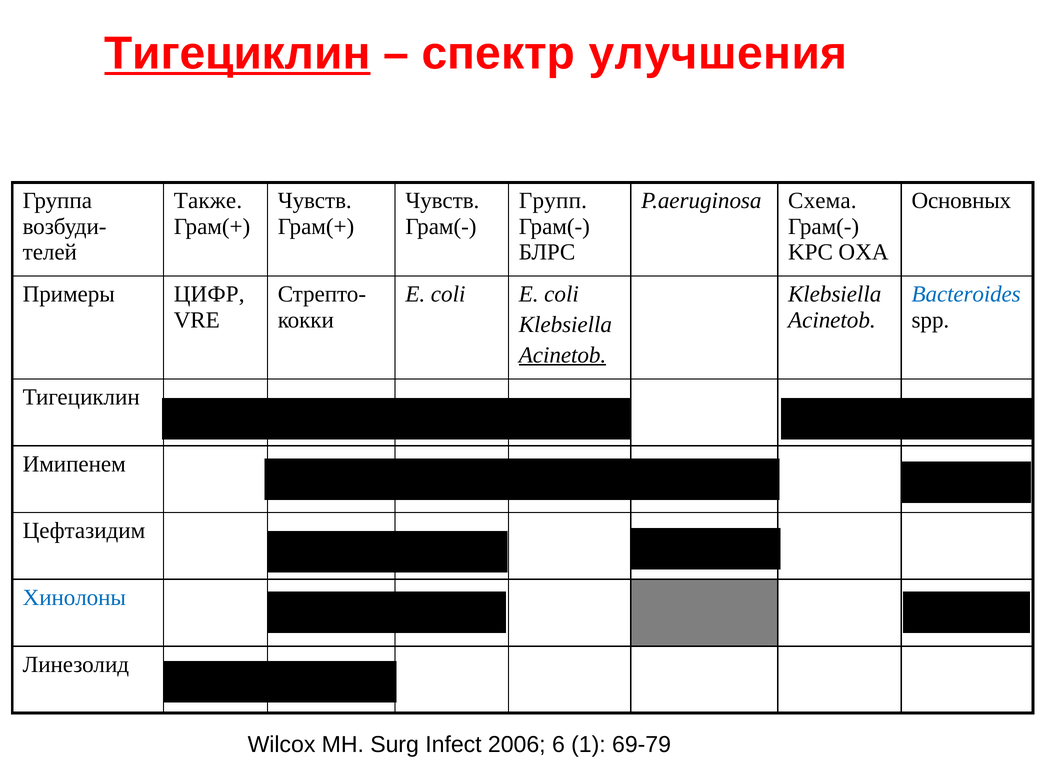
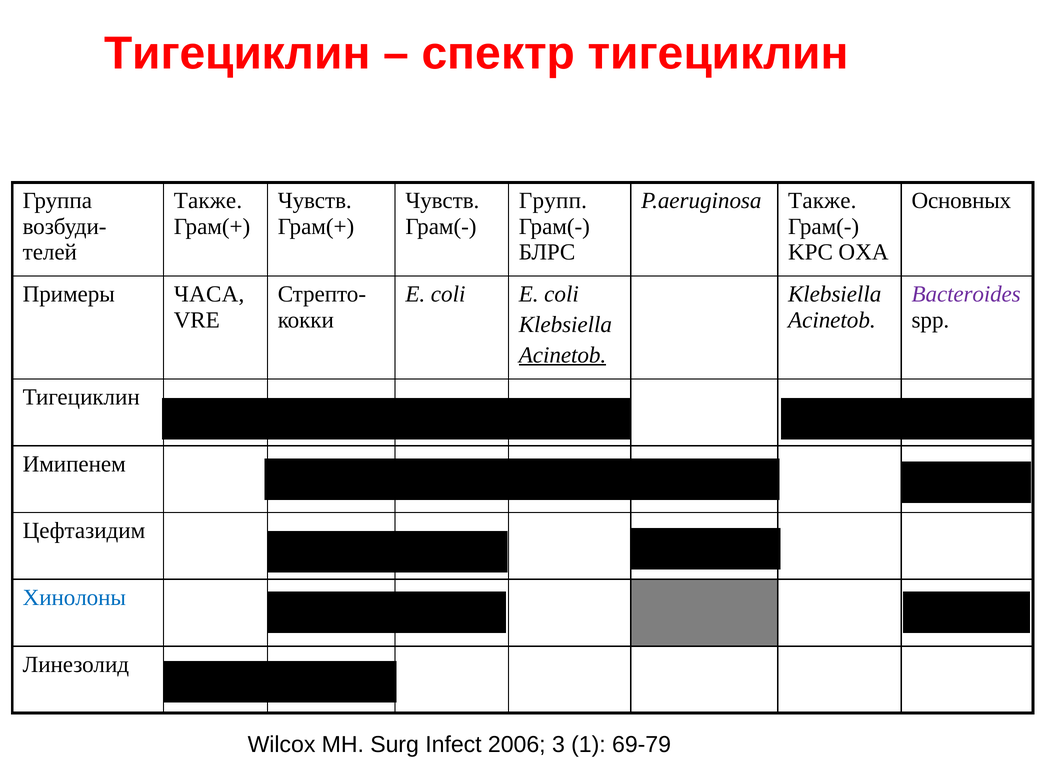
Тигециклин underline: present -> none (237, 53)
спектр улучшения: улучшения -> тигециклин (718, 53)
P.aeruginosa Схема: Схема -> Также (822, 201)
ЦИФР: ЦИФР -> ЧАСА (209, 294)
Bacteroides colour: blue -> purple (966, 294)
6: 6 -> 3 (558, 745)
